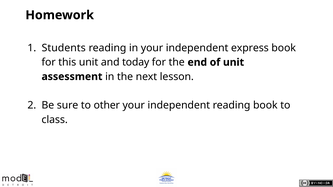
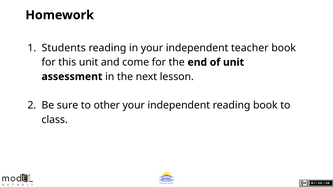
express: express -> teacher (250, 48)
today: today -> come (136, 62)
